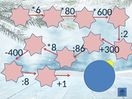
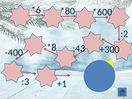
:86: :86 -> :43 (79, 48)
:8: :8 -> :3 (25, 82)
